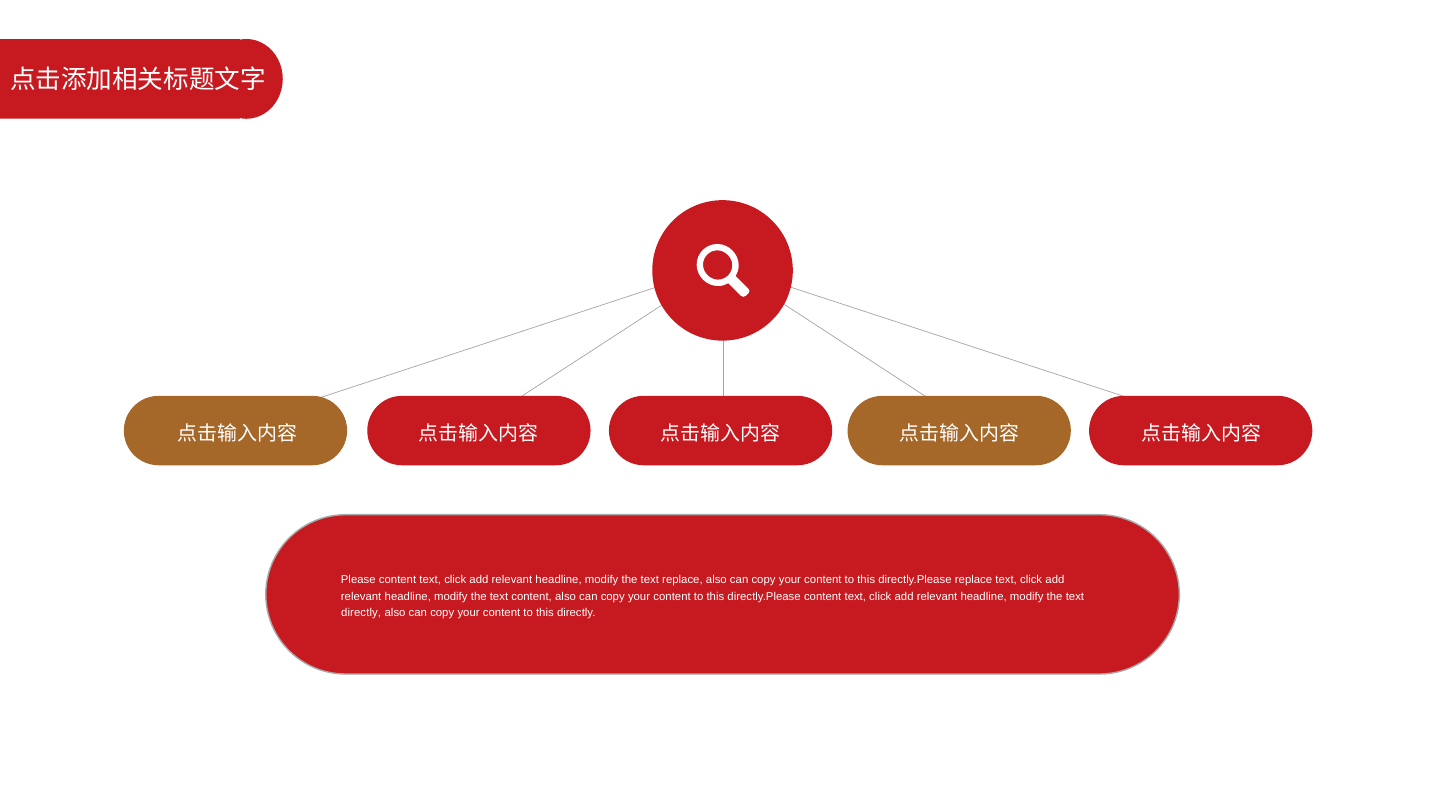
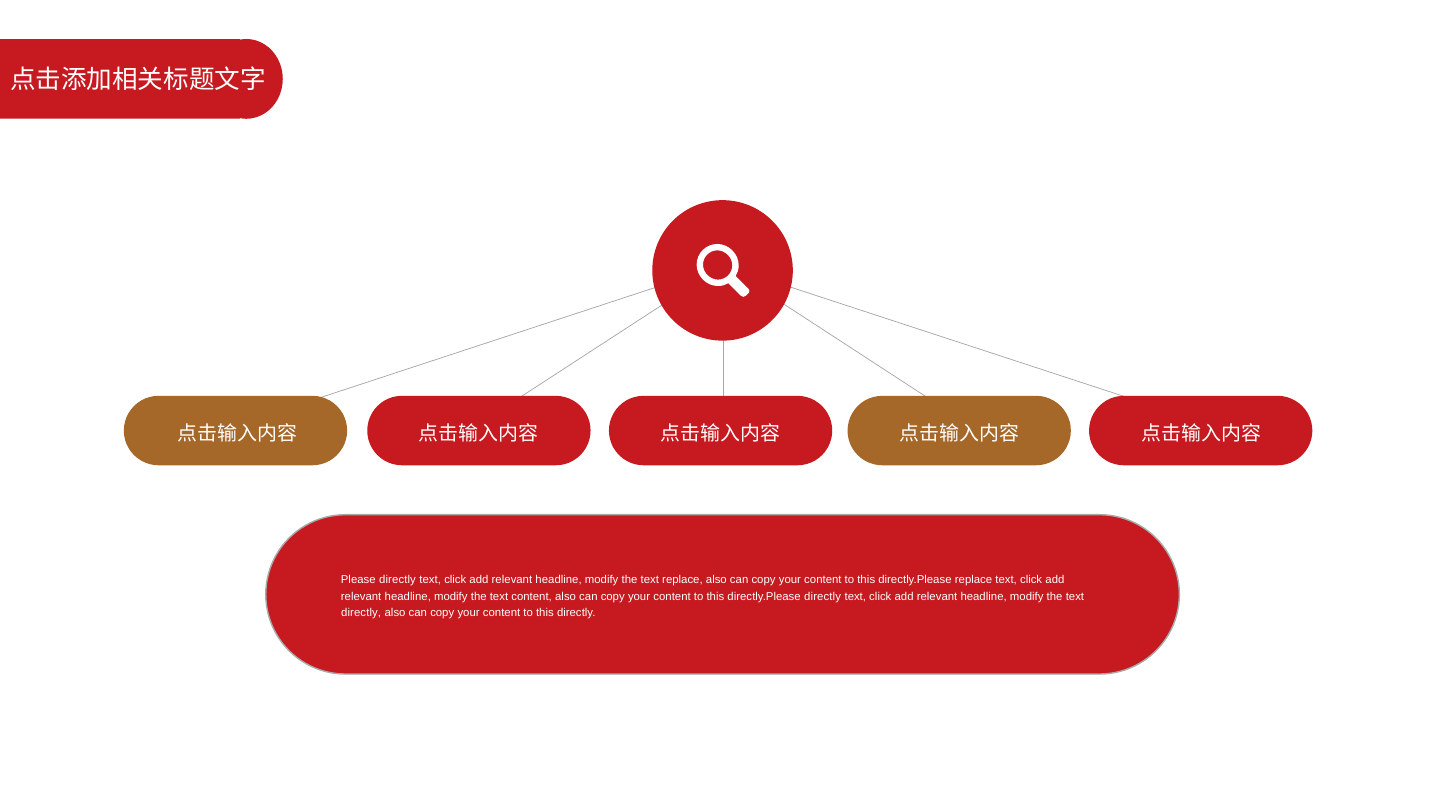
Please content: content -> directly (398, 580)
directly.Please content: content -> directly (823, 597)
